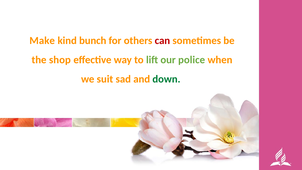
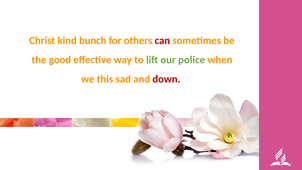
Make: Make -> Christ (42, 41)
shop: shop -> good (60, 60)
suit: suit -> this (105, 79)
down colour: green -> red (166, 79)
